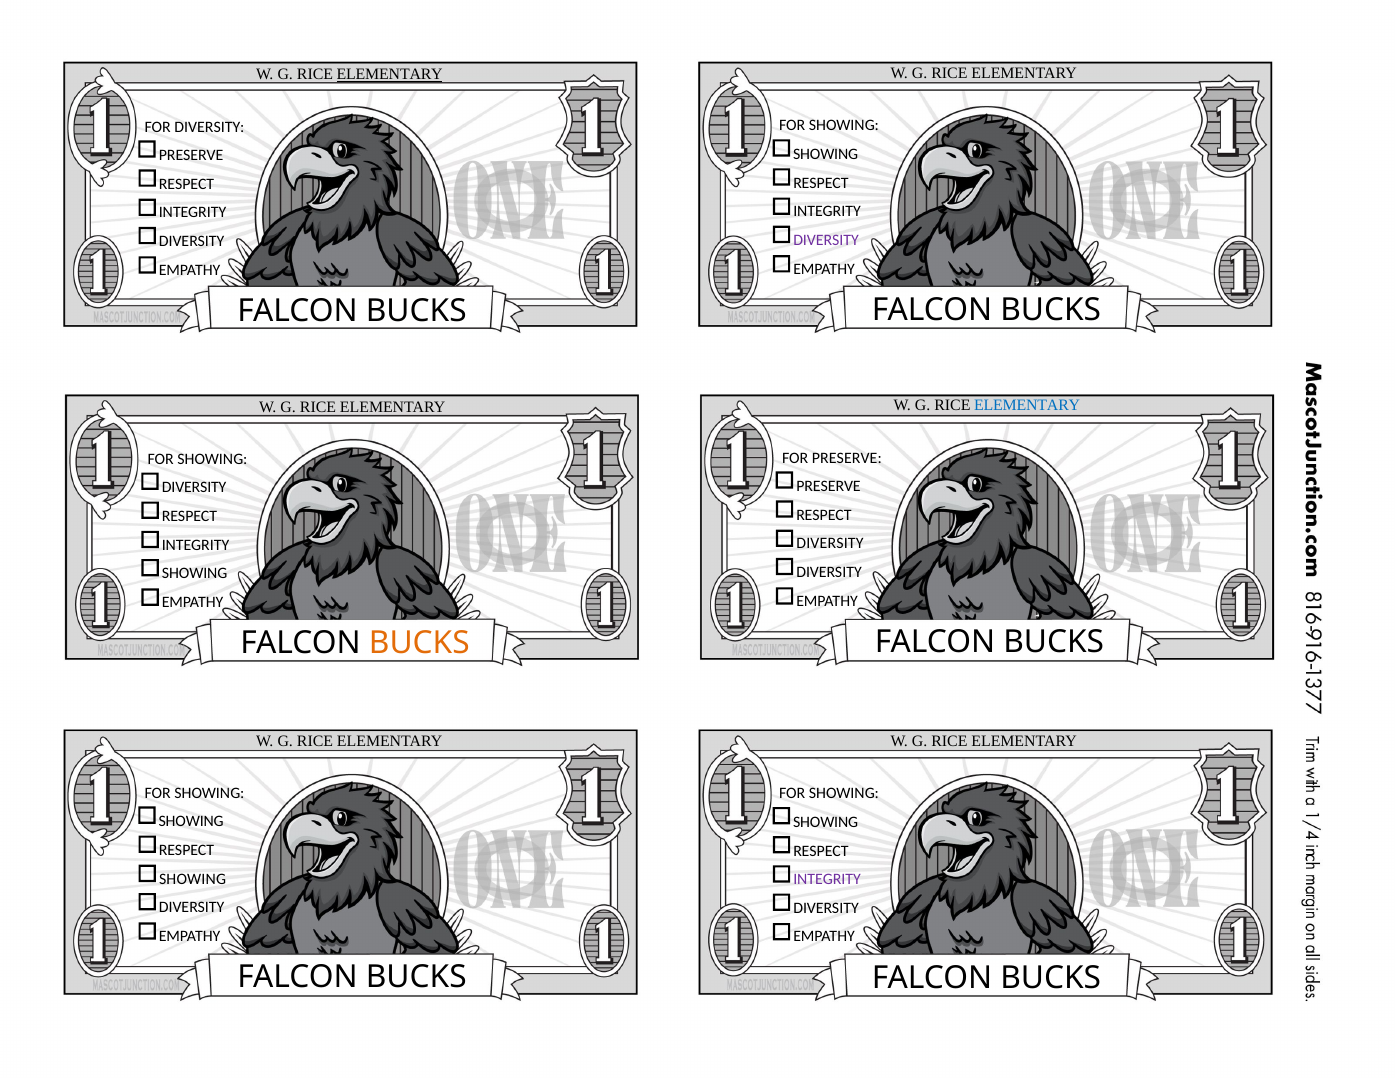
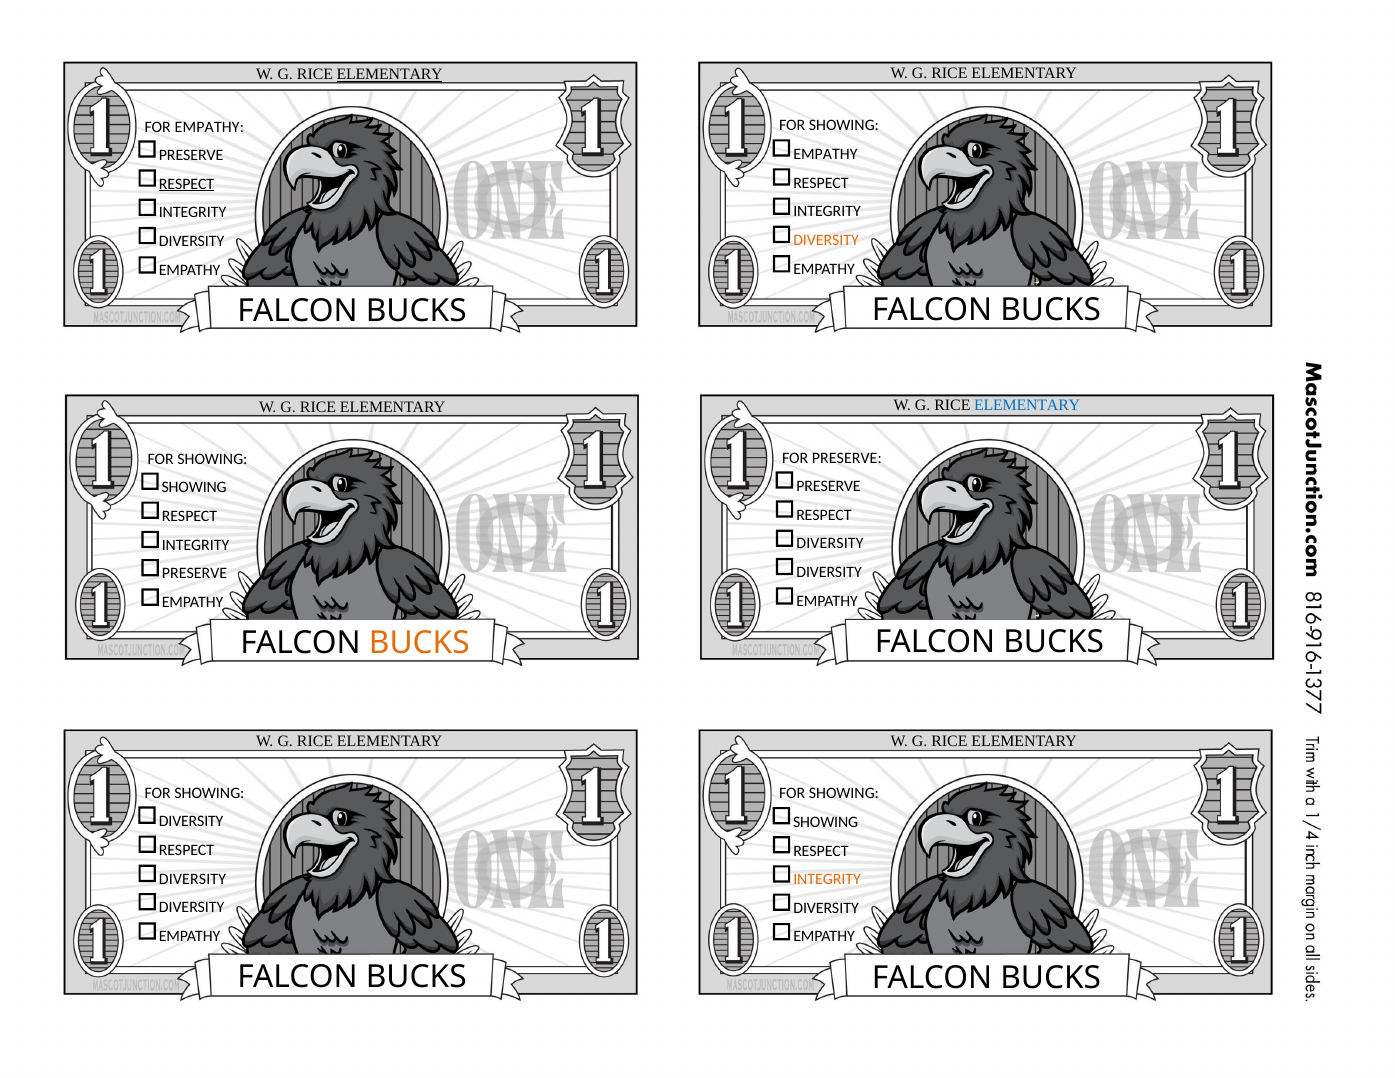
FOR DIVERSITY: DIVERSITY -> EMPATHY (209, 127)
SHOWING: SHOWING -> EMPATHY (825, 154)
RESPECT underline: none -> present (187, 184)
DIVERSITY colour: purple -> orange (826, 240)
DIVERSITY: DIVERSITY -> SHOWING (194, 488)
SHOWING: SHOWING -> PRESERVE (195, 573)
SHOWING: SHOWING -> DIVERSITY (191, 822)
SHOWING: SHOWING -> DIVERSITY (193, 879)
INTEGRITY colour: purple -> orange (827, 879)
